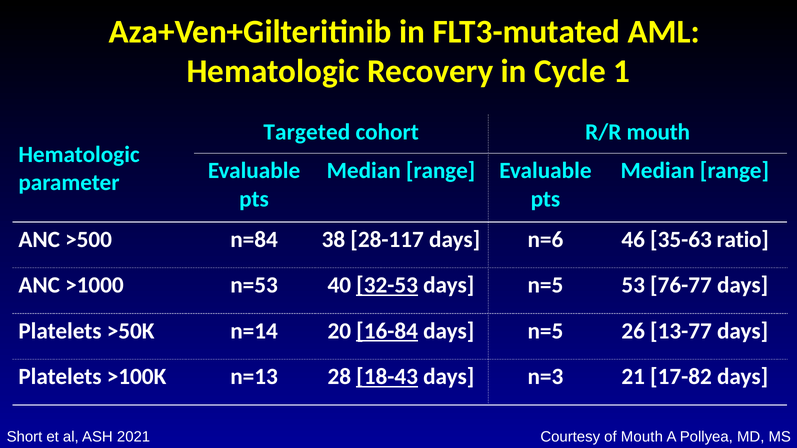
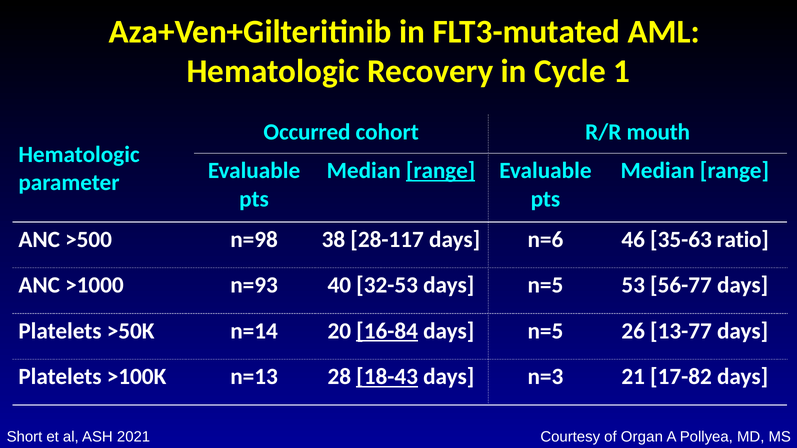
Targeted: Targeted -> Occurred (307, 132)
range underline: none -> present (441, 171)
n=84: n=84 -> n=98 (254, 240)
n=53: n=53 -> n=93 (254, 285)
32-53 underline: present -> none (387, 285)
76-77: 76-77 -> 56-77 (681, 285)
of Mouth: Mouth -> Organ (642, 437)
